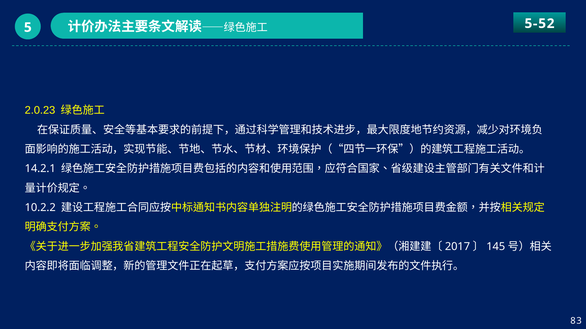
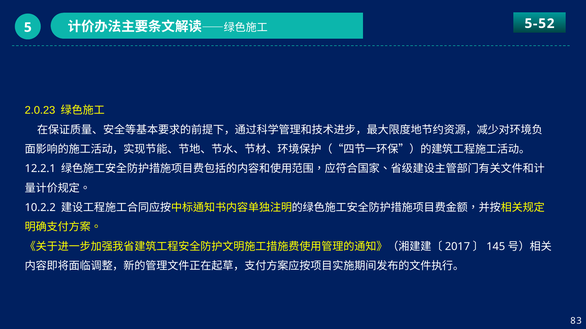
14.2.1: 14.2.1 -> 12.2.1 (40, 169)
